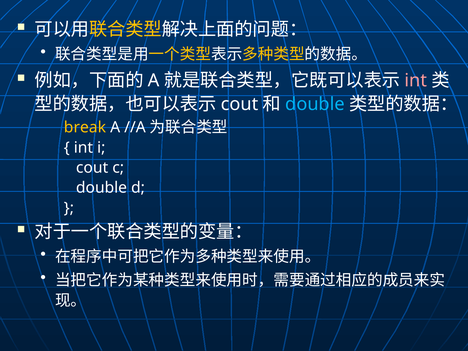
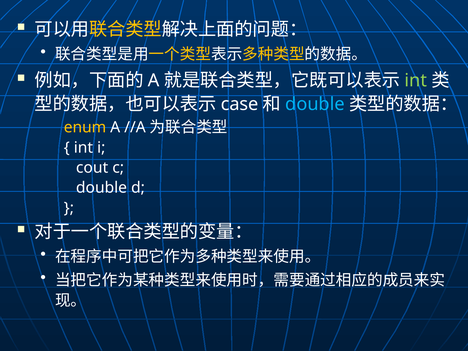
int colour: pink -> light green (416, 80)
cout: cout -> case (240, 104)
break: break -> enum (85, 127)
